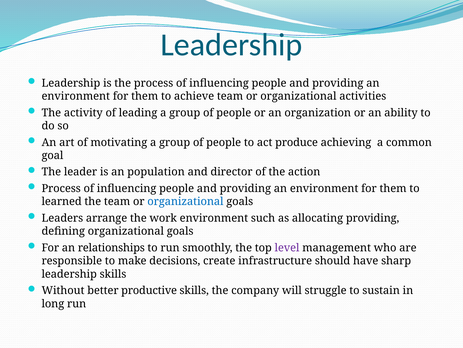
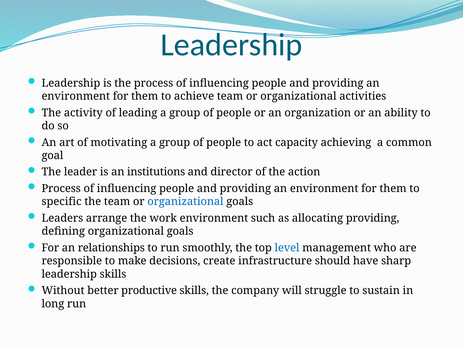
produce: produce -> capacity (297, 142)
population: population -> institutions (156, 172)
learned: learned -> specific (62, 201)
level colour: purple -> blue (287, 247)
